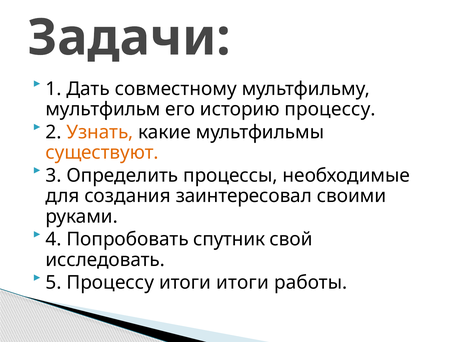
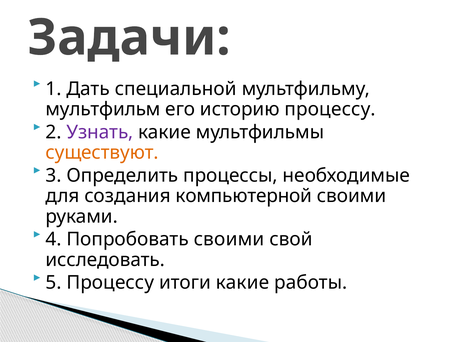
совместному: совместному -> специальной (176, 89)
Узнать colour: orange -> purple (100, 132)
заинтересовал: заинтересовал -> компьютерной (244, 196)
Попробовать спутник: спутник -> своими (229, 239)
итоги итоги: итоги -> какие (242, 283)
